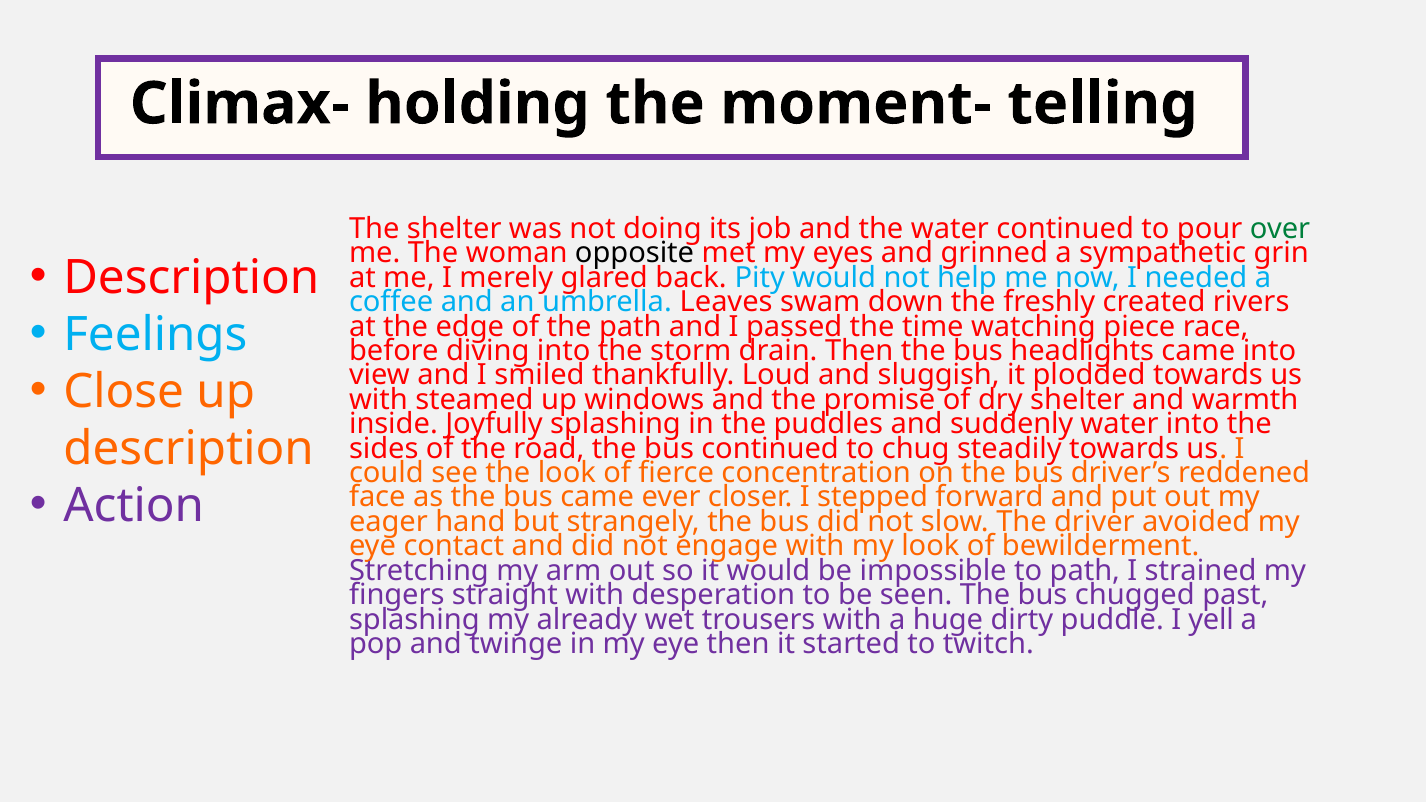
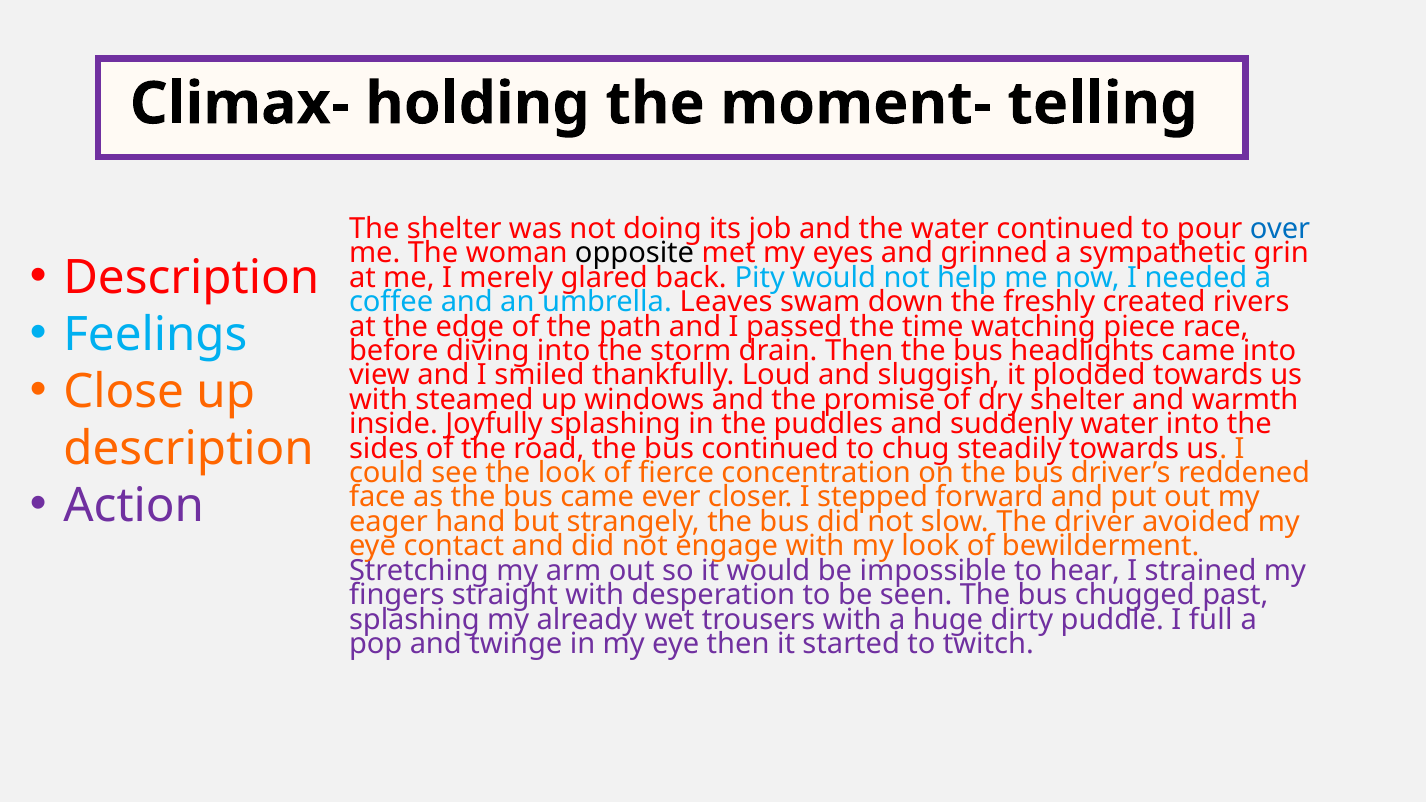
over colour: green -> blue (1280, 229)
to path: path -> hear (1085, 571)
yell: yell -> full (1211, 620)
